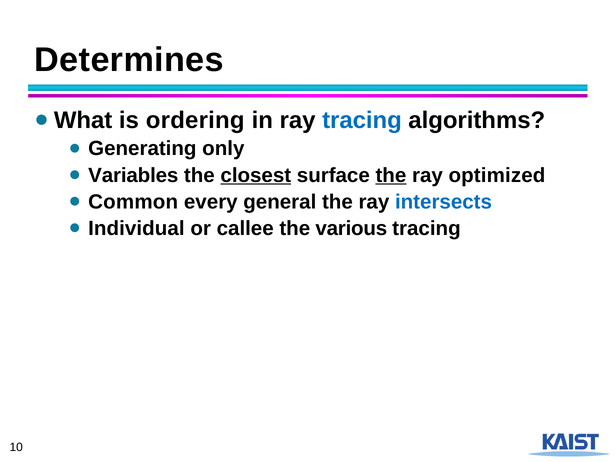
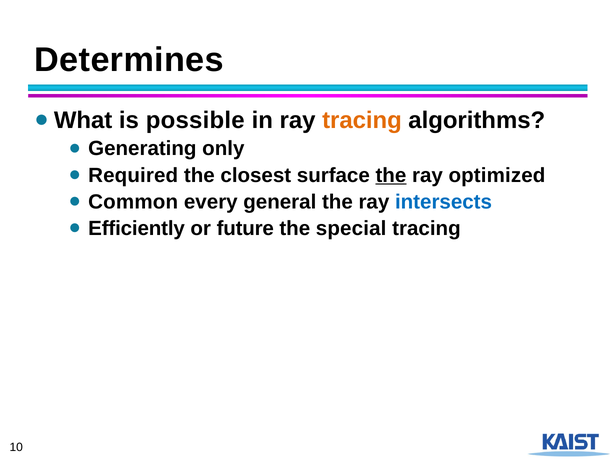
ordering: ordering -> possible (195, 120)
tracing colour: blue -> orange (362, 120)
Variables: Variables -> Required (133, 175)
closest underline: present -> none (256, 175)
Individual: Individual -> Efficiently (137, 228)
callee: callee -> future (245, 228)
various: various -> special (351, 228)
